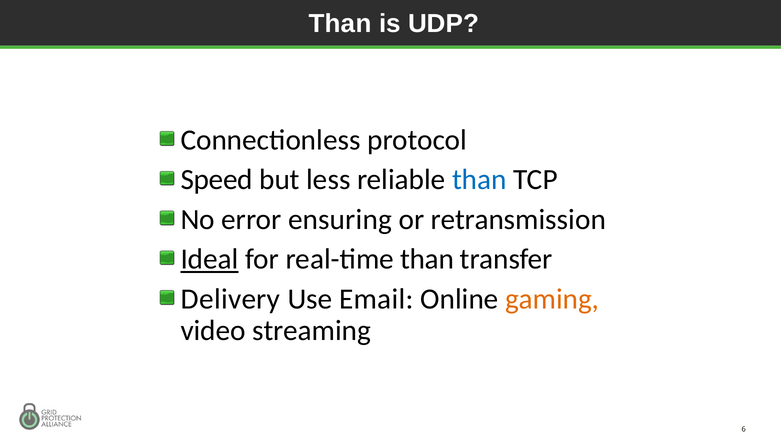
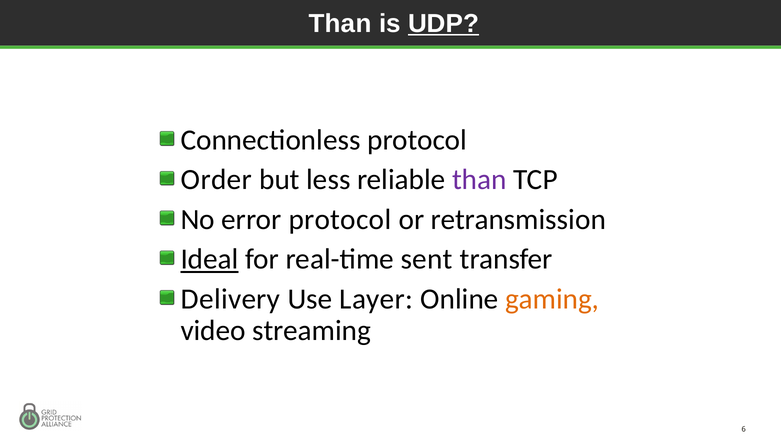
UDP underline: none -> present (443, 24)
Speed: Speed -> Order (216, 180)
than colour: blue -> purple (479, 180)
error ensuring: ensuring -> protocol (340, 220)
real-time than: than -> sent (427, 260)
Email: Email -> Layer (376, 299)
